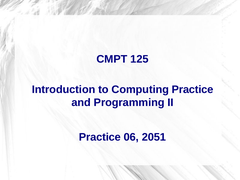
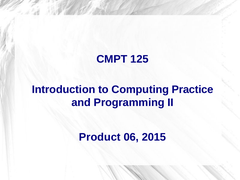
Practice: Practice -> Product (100, 137)
2051: 2051 -> 2015 (154, 137)
